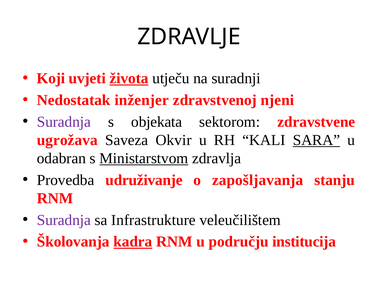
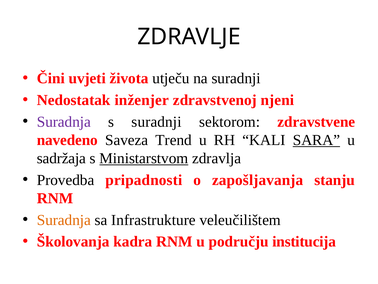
Koji: Koji -> Čini (51, 78)
života underline: present -> none (129, 78)
s objekata: objekata -> suradnji (157, 122)
ugrožava: ugrožava -> navedeno (67, 140)
Okvir: Okvir -> Trend (174, 140)
odabran: odabran -> sadržaja (61, 158)
udruživanje: udruživanje -> pripadnosti (144, 180)
Suradnja colour: purple -> orange (64, 220)
kadra underline: present -> none (133, 241)
